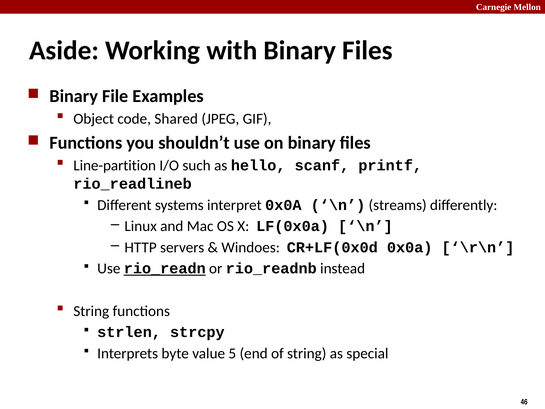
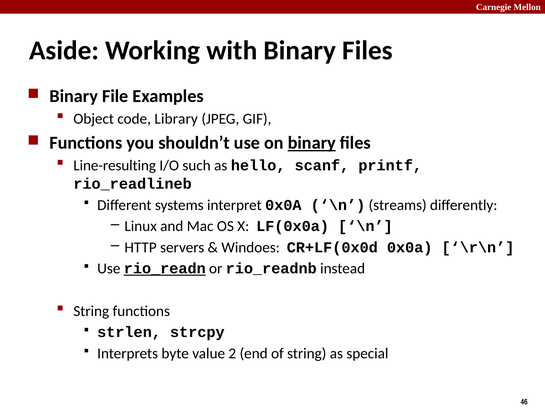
Shared: Shared -> Library (176, 119)
binary underline: none -> present (312, 143)
Line-partition: Line-partition -> Line-resulting (115, 166)
5: 5 -> 2 (232, 353)
